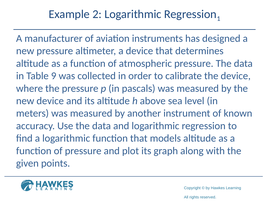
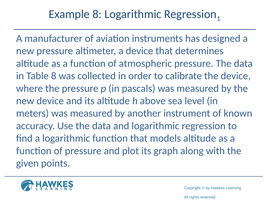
Example 2: 2 -> 8 (97, 14)
Table 9: 9 -> 8 (54, 76)
